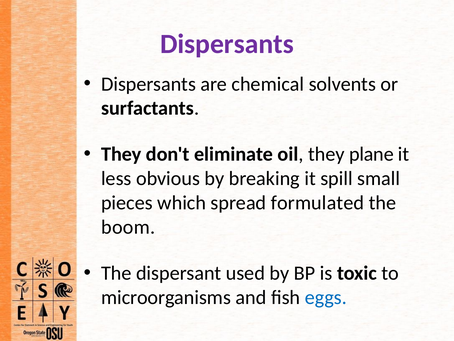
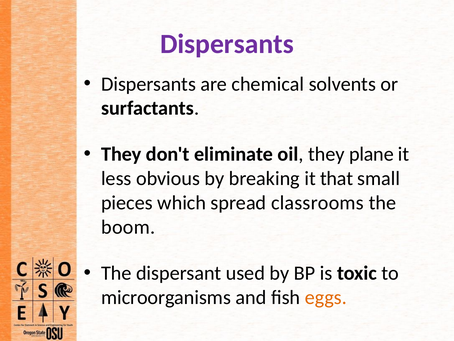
spill: spill -> that (337, 178)
formulated: formulated -> classrooms (317, 203)
eggs colour: blue -> orange (326, 297)
